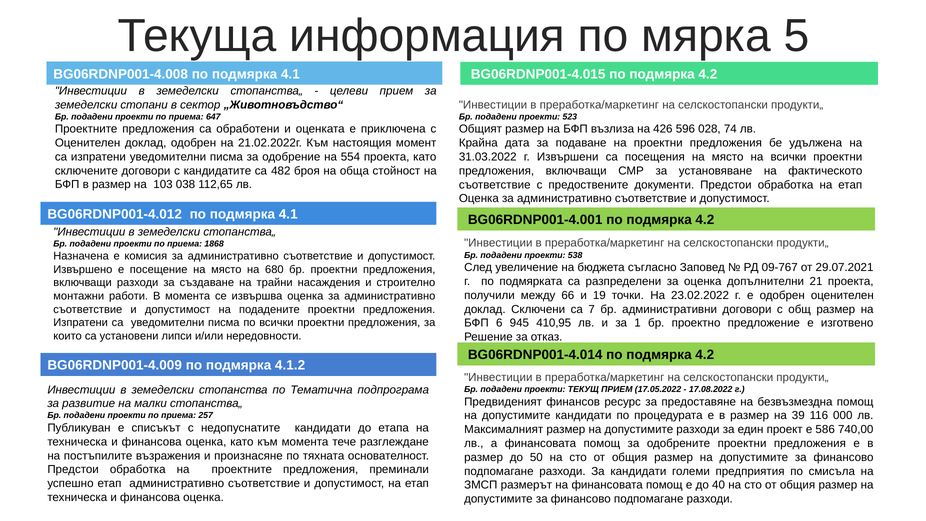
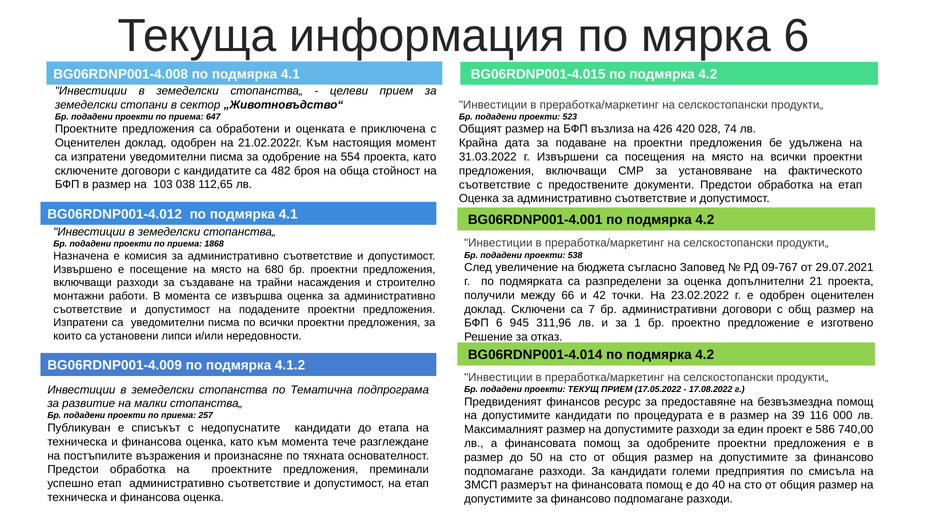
мярка 5: 5 -> 6 (797, 36)
596: 596 -> 420 (685, 129)
19: 19 -> 42 (599, 295)
410,95: 410,95 -> 311,96 (554, 323)
